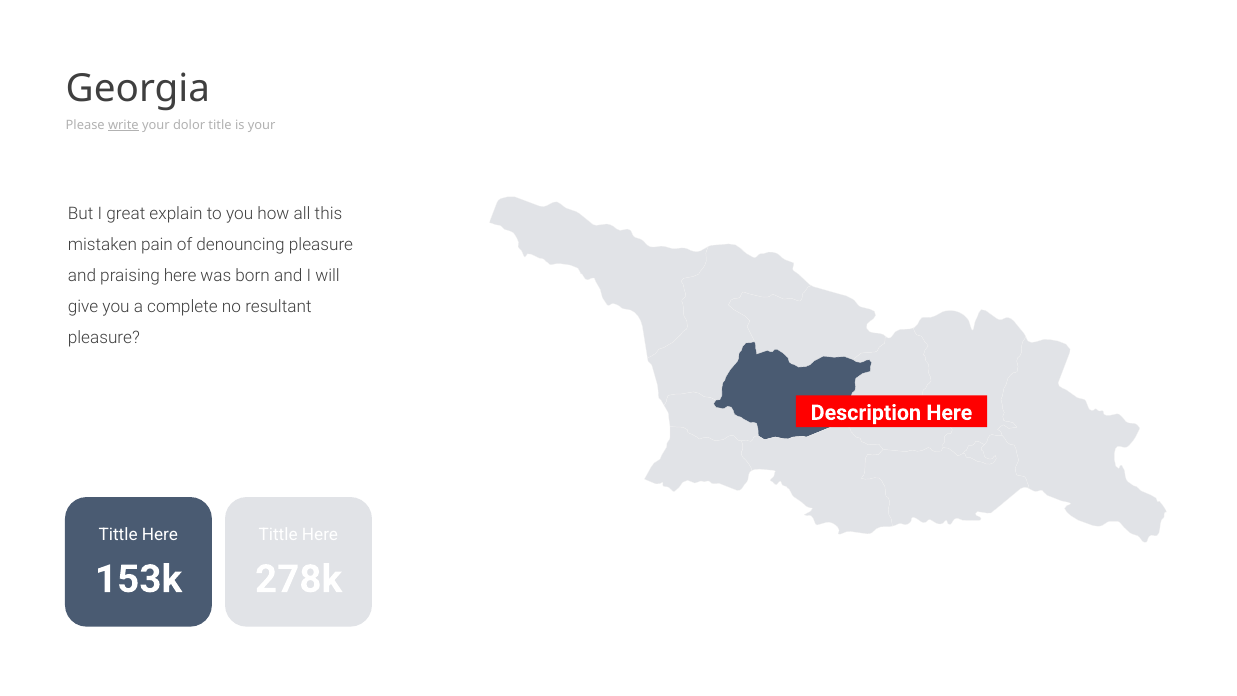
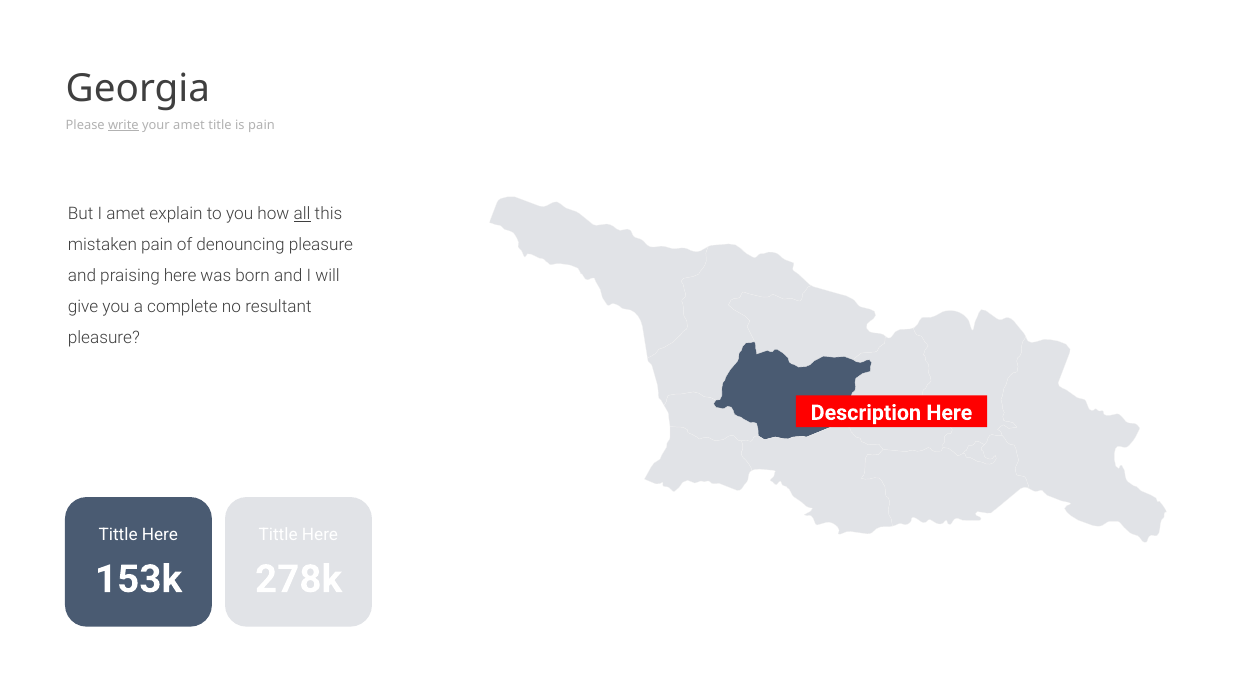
your dolor: dolor -> amet (189, 125)
is your: your -> pain (262, 125)
I great: great -> amet (126, 214)
all underline: none -> present (302, 214)
